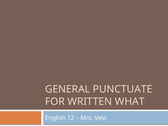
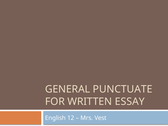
WHAT: WHAT -> ESSAY (130, 102)
